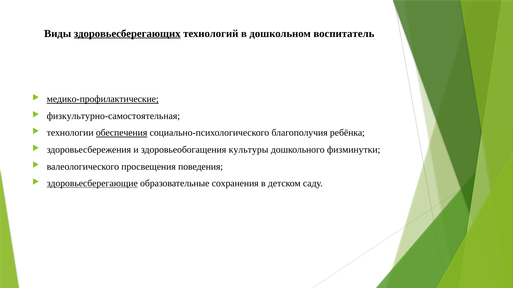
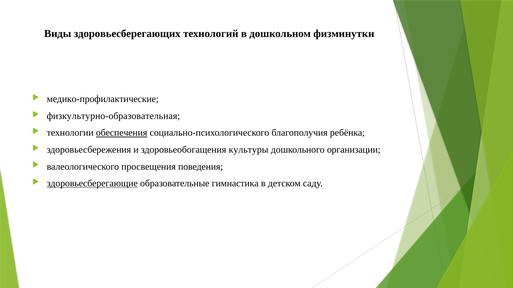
здоровьесберегающих underline: present -> none (127, 34)
воспитатель: воспитатель -> физминутки (344, 34)
медико-профилактические underline: present -> none (103, 99)
физкультурно-самостоятельная: физкультурно-самостоятельная -> физкультурно-образовательная (113, 116)
физминутки: физминутки -> организации (354, 150)
сохранения: сохранения -> гимнастика (235, 184)
